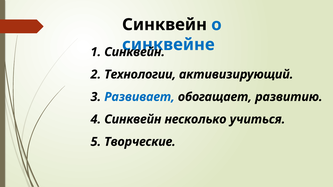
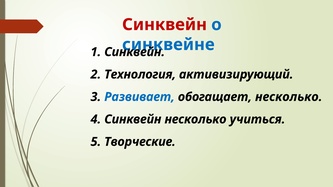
Синквейн colour: black -> red (165, 25)
Технологии: Технологии -> Технология (140, 75)
обогащает развитию: развитию -> несколько (289, 97)
